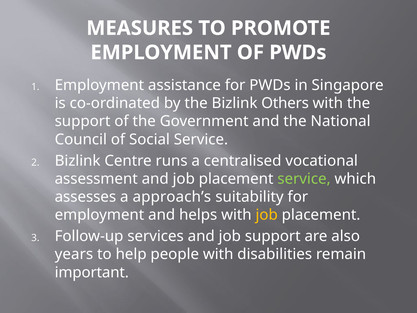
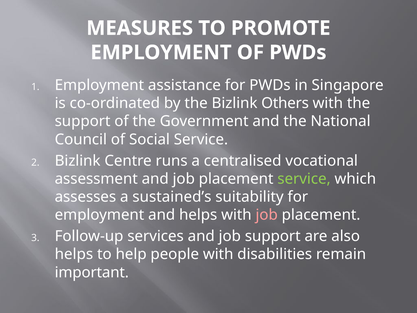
approach’s: approach’s -> sustained’s (172, 197)
job colour: yellow -> pink (267, 215)
years: years -> helps (74, 254)
